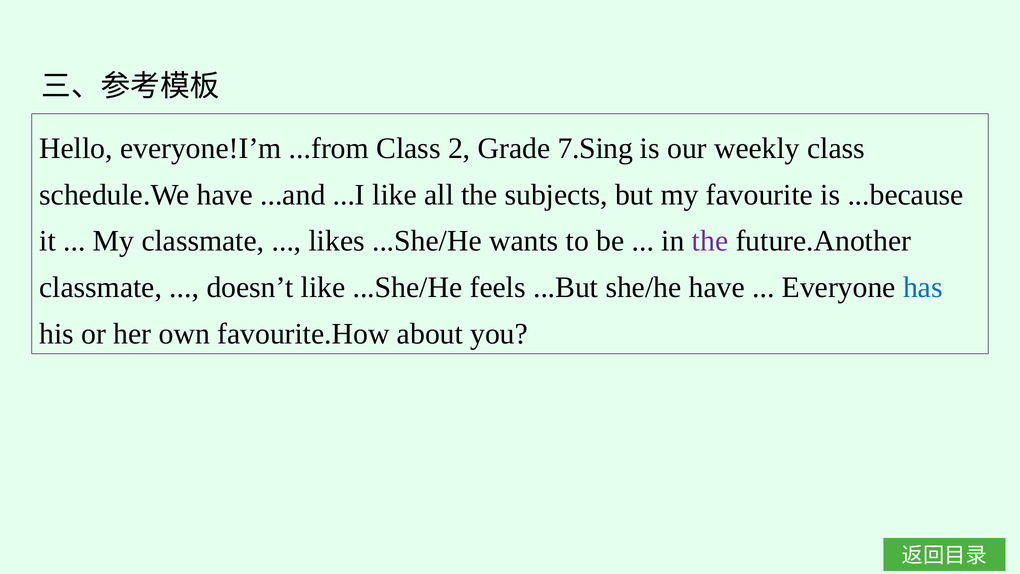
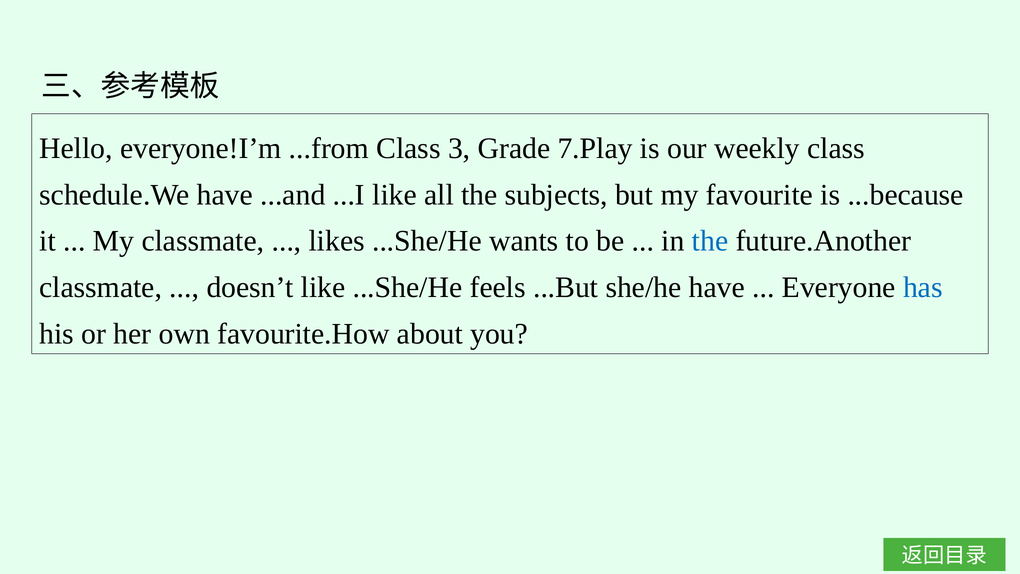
2: 2 -> 3 (459, 148)
7.Sing: 7.Sing -> 7.Play (595, 148)
the colour: purple -> blue (710, 241)
